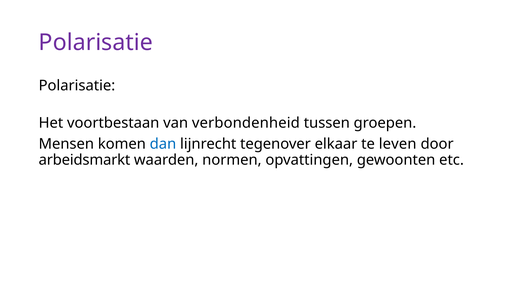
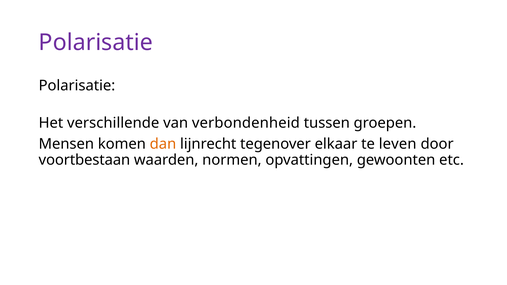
voortbestaan: voortbestaan -> verschillende (113, 123)
dan colour: blue -> orange (163, 144)
arbeidsmarkt: arbeidsmarkt -> voortbestaan (84, 160)
